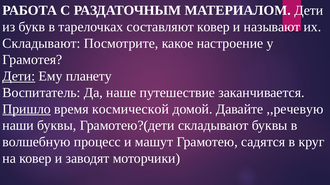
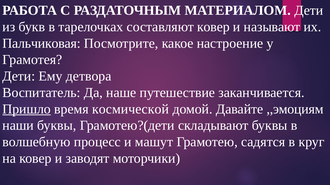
Складывают: Складывают -> Пальчиковая (42, 43)
Дети underline: present -> none (19, 76)
планету: планету -> детвора (89, 76)
,,речевую: ,,речевую -> ,,эмоциям (295, 109)
